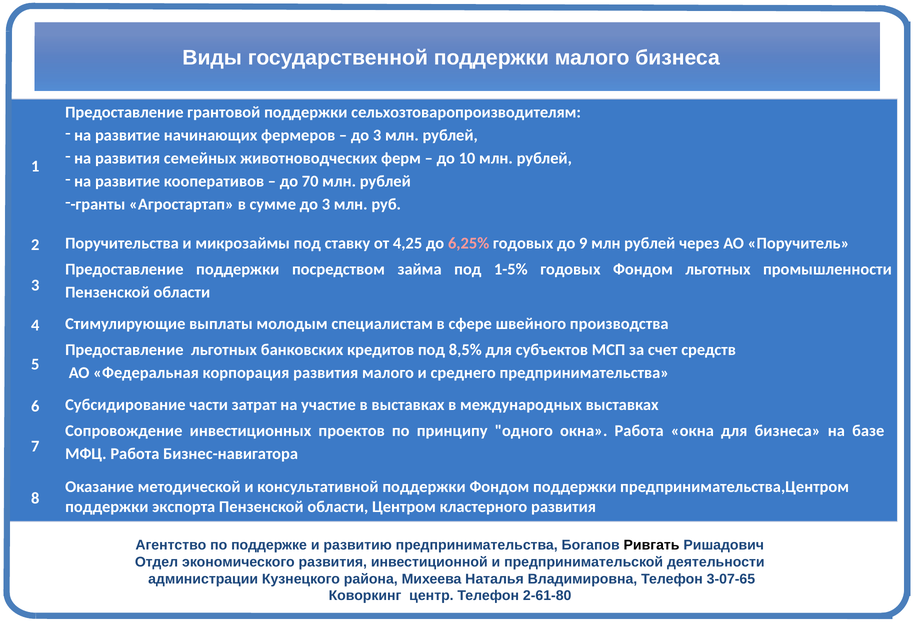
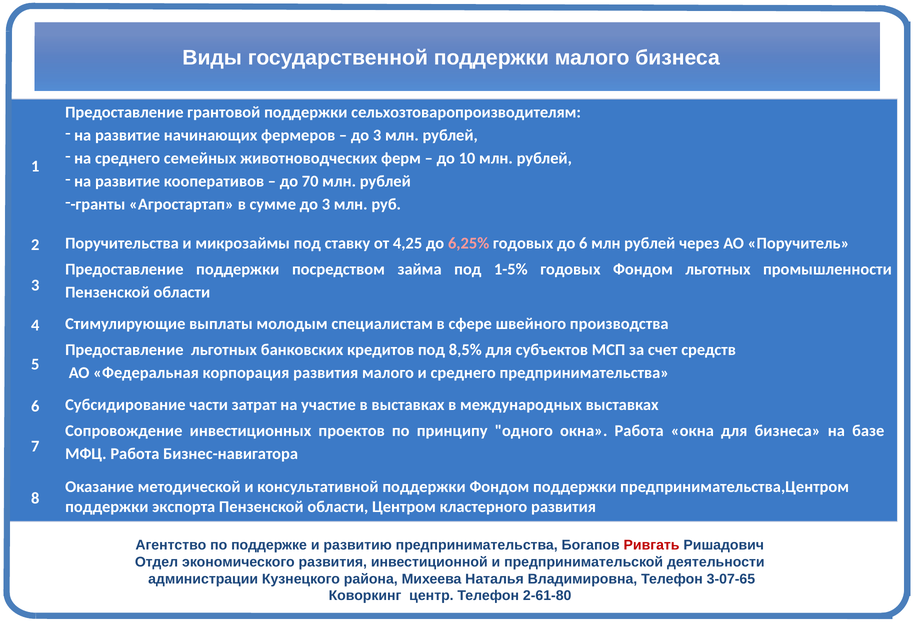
на развития: развития -> среднего (128, 158)
до 9: 9 -> 6 (583, 243)
Ривгать colour: black -> red (652, 545)
